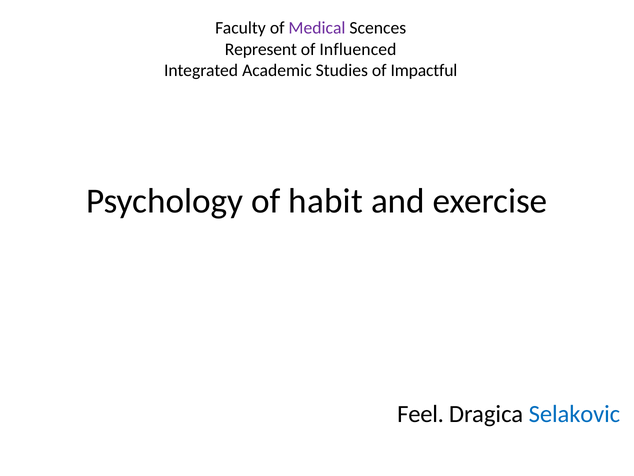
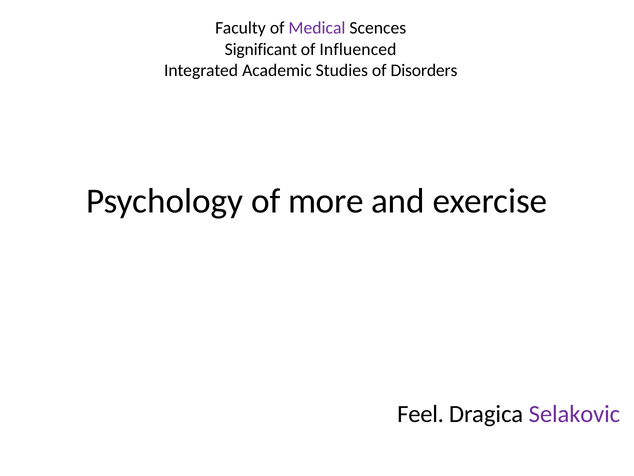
Represent: Represent -> Significant (261, 49)
Impactful: Impactful -> Disorders (424, 70)
habit: habit -> more (326, 201)
Selakovic colour: blue -> purple (574, 414)
